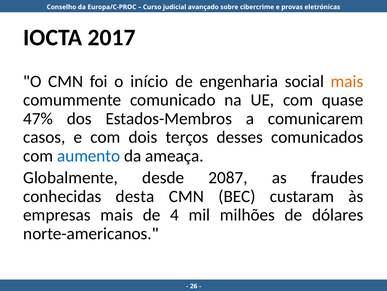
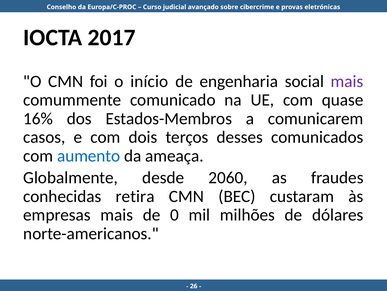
mais colour: orange -> purple (347, 81)
47%: 47% -> 16% (38, 118)
2087: 2087 -> 2060 (228, 177)
desta: desta -> retira (135, 196)
4: 4 -> 0 (174, 214)
